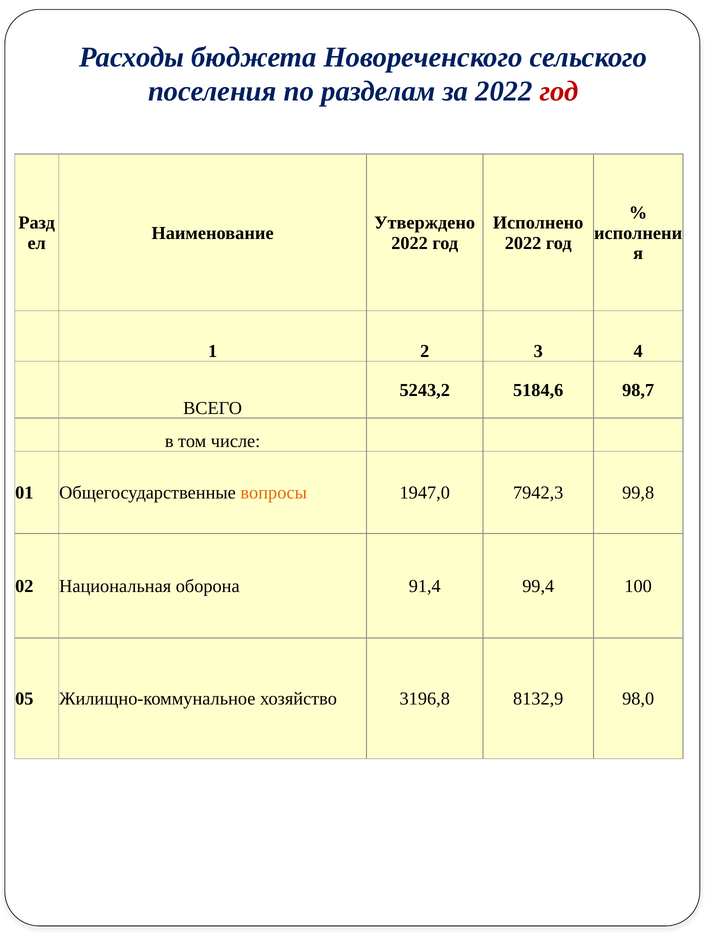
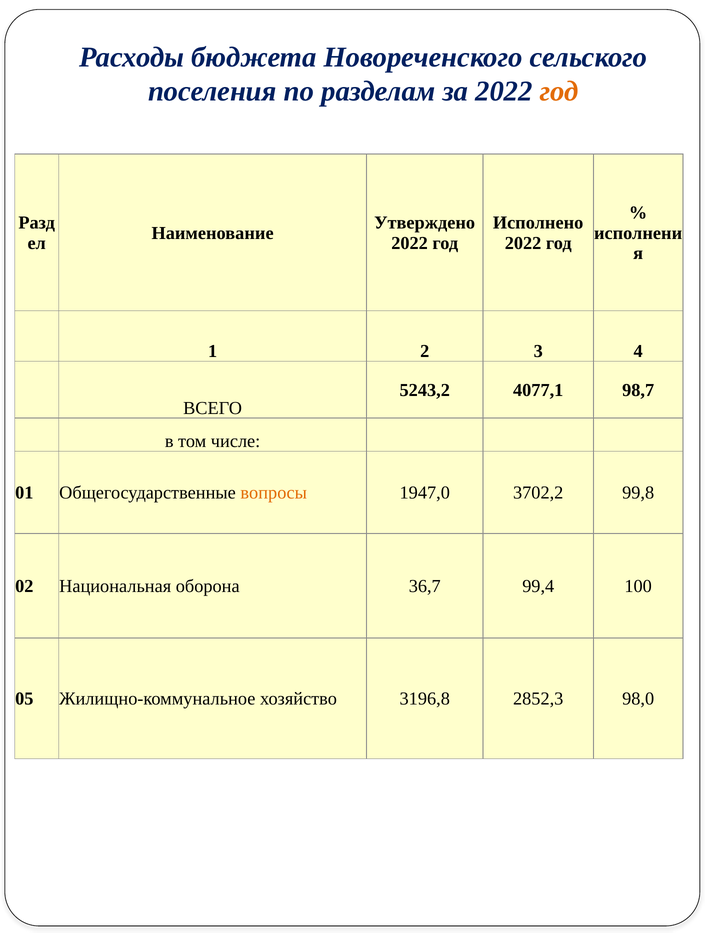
год colour: red -> orange (559, 92)
5184,6: 5184,6 -> 4077,1 (538, 391)
7942,3: 7942,3 -> 3702,2 (538, 493)
91,4: 91,4 -> 36,7 (425, 587)
8132,9: 8132,9 -> 2852,3 (538, 700)
